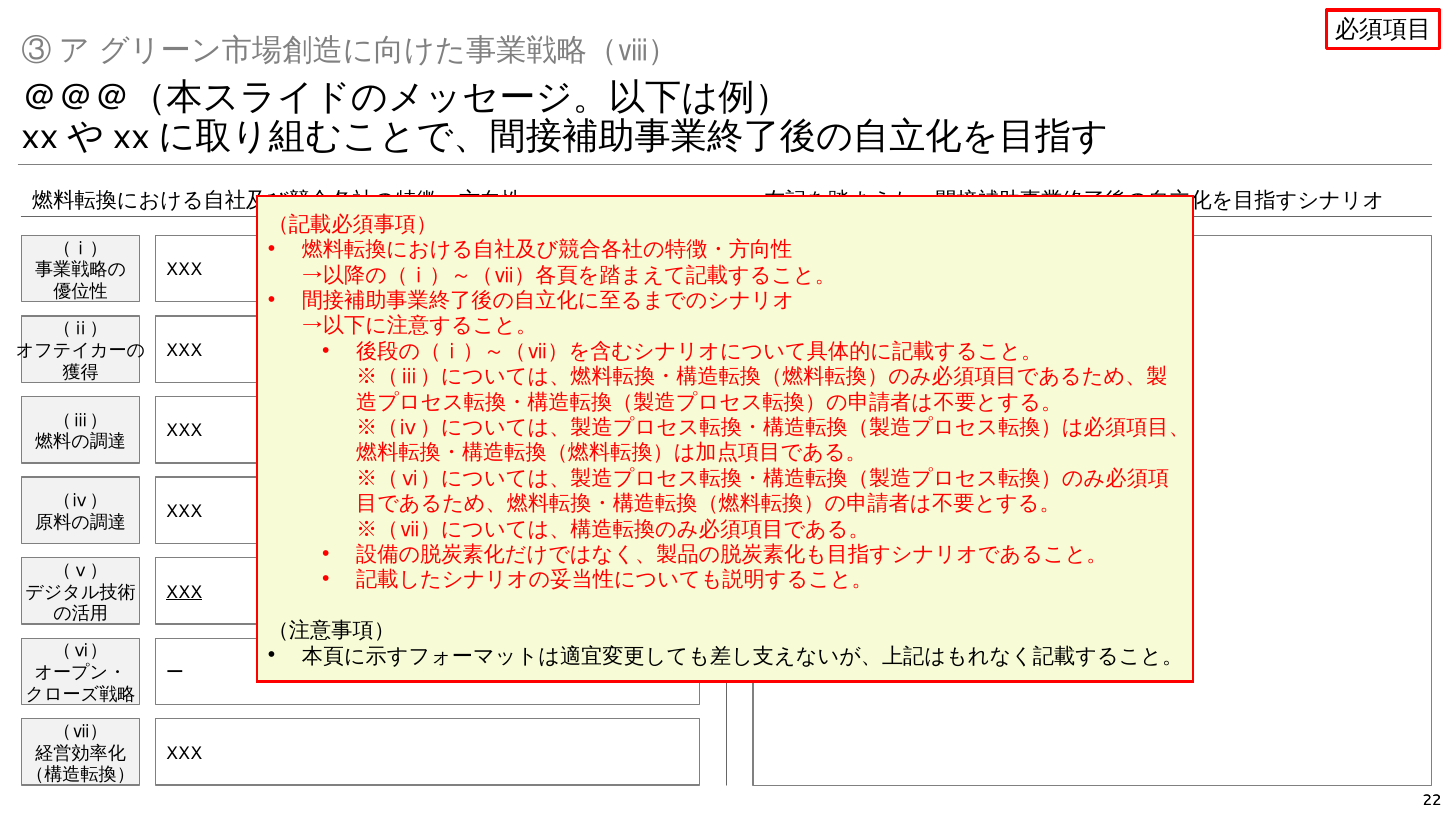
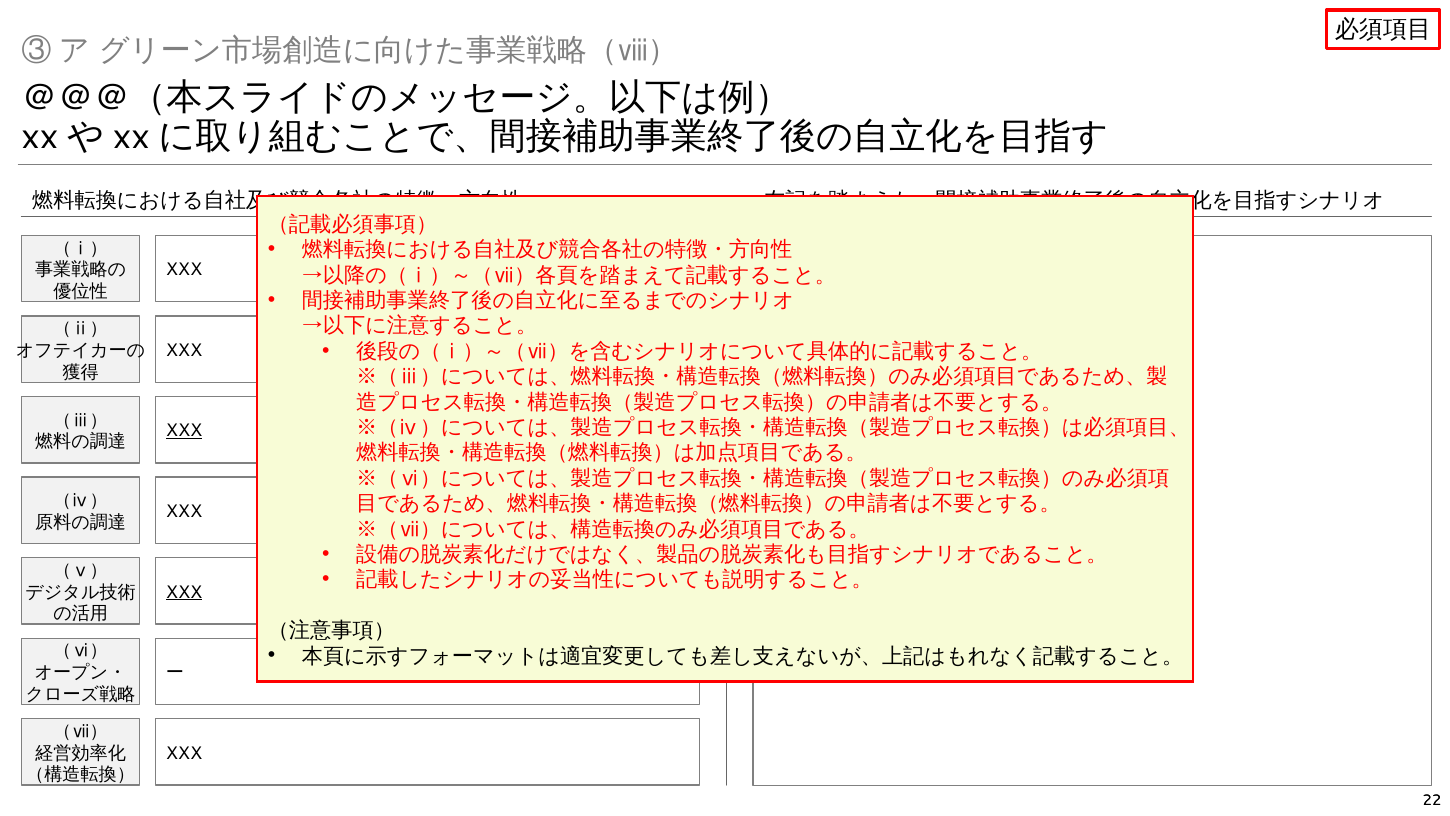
XXX underline: none -> present (184, 431)
